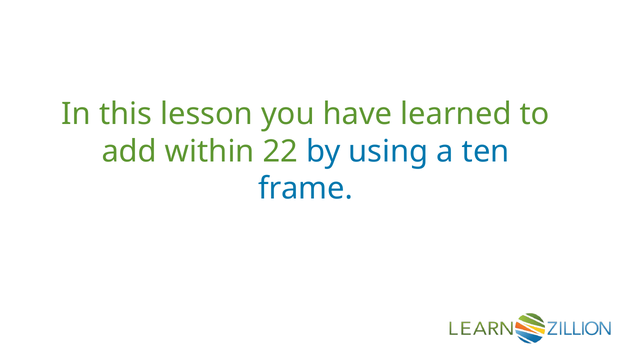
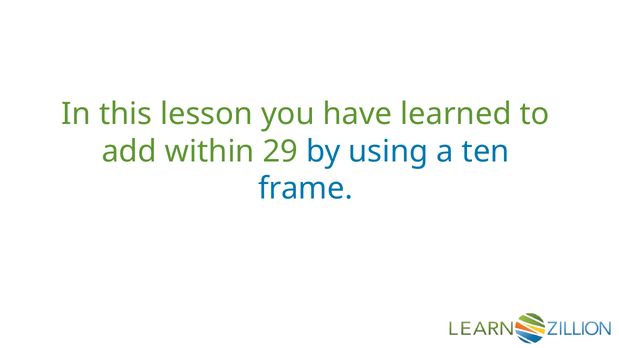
22: 22 -> 29 (280, 151)
